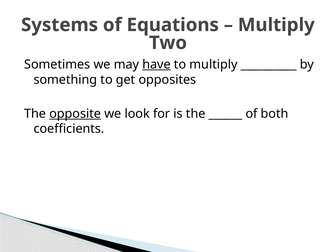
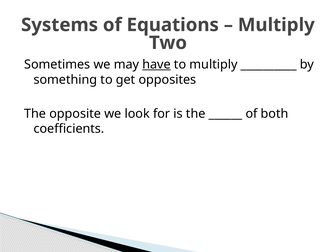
opposite underline: present -> none (75, 114)
